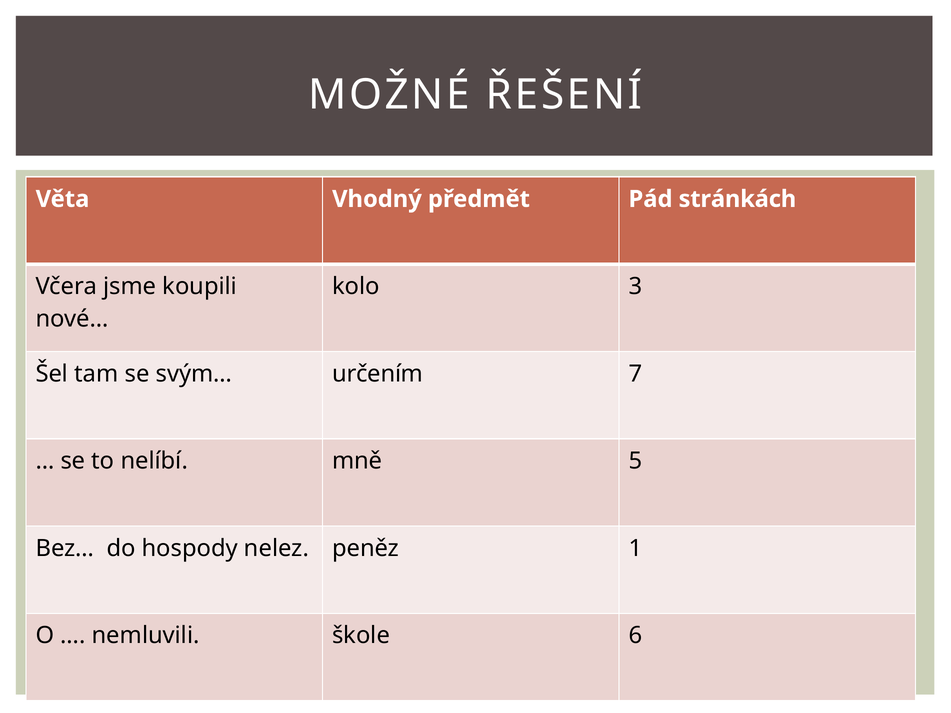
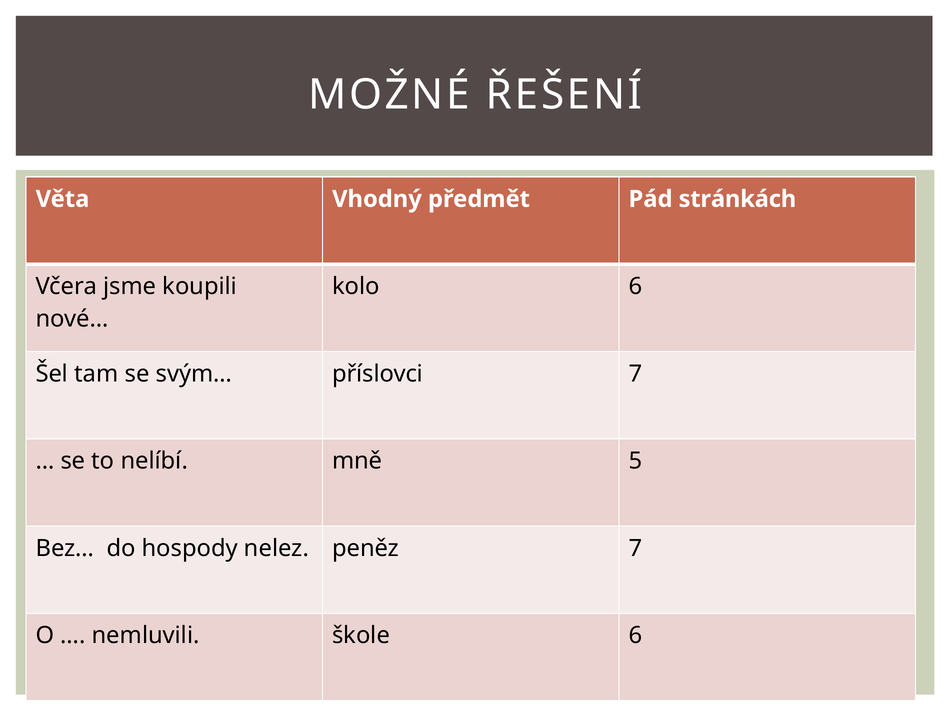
kolo 3: 3 -> 6 (635, 286)
určením: určením -> příslovci (378, 374)
peněz 1: 1 -> 7 (635, 549)
